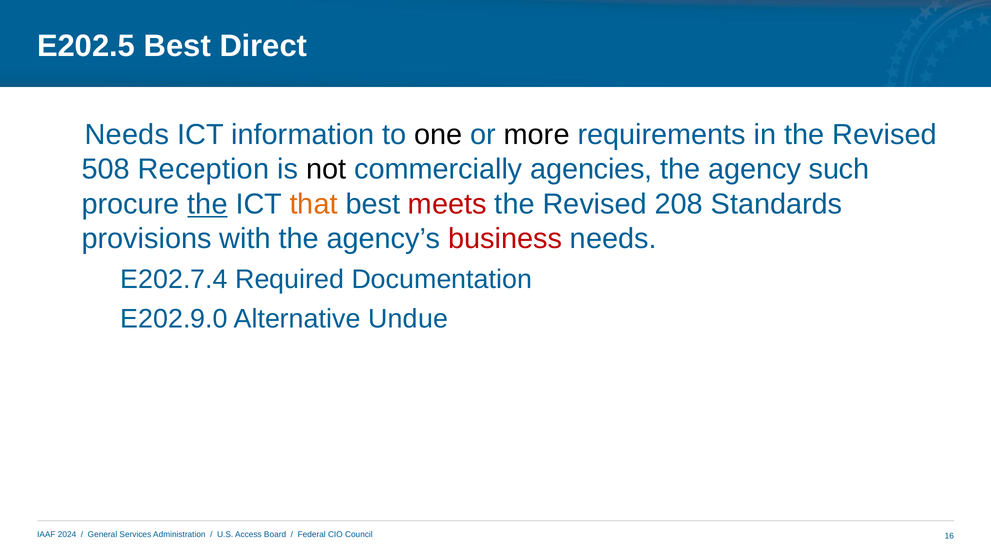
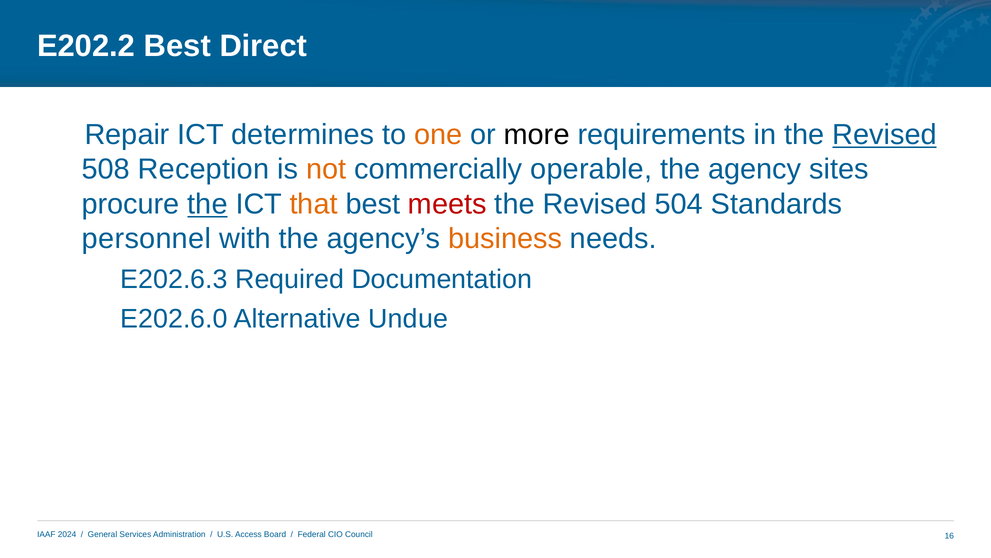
E202.5: E202.5 -> E202.2 (86, 46)
Needs: Needs -> Repair (127, 135)
information: information -> determines (303, 135)
one colour: black -> orange (438, 135)
Revised underline: none -> present (885, 135)
not colour: black -> orange (326, 169)
agencies: agencies -> operable (591, 169)
such: such -> sites (839, 169)
208: 208 -> 504 (679, 204)
provisions: provisions -> personnel (147, 239)
business colour: red -> orange (505, 239)
E202.7.4: E202.7.4 -> E202.6.3 (174, 279)
E202.9.0: E202.9.0 -> E202.6.0 (174, 319)
